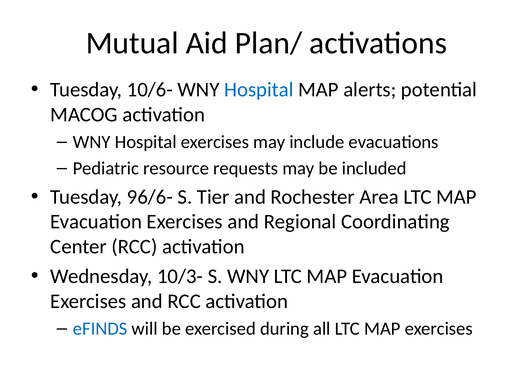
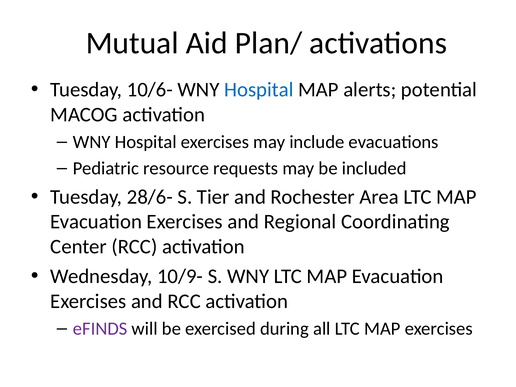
96/6-: 96/6- -> 28/6- (150, 197)
10/3-: 10/3- -> 10/9- (180, 276)
eFINDS colour: blue -> purple (100, 329)
